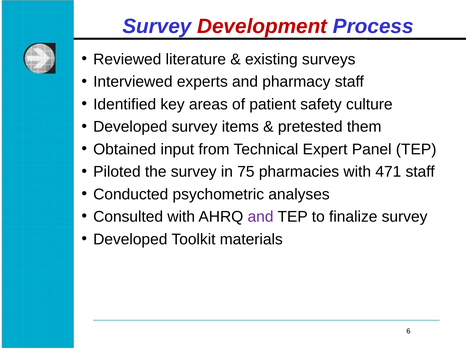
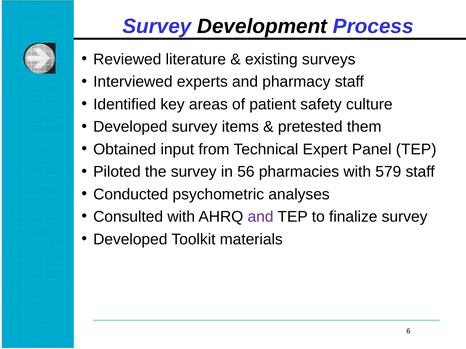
Development colour: red -> black (262, 26)
75: 75 -> 56 (246, 172)
471: 471 -> 579 (388, 172)
